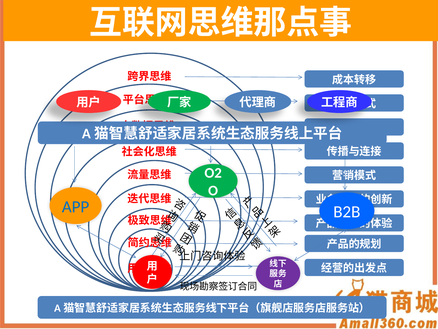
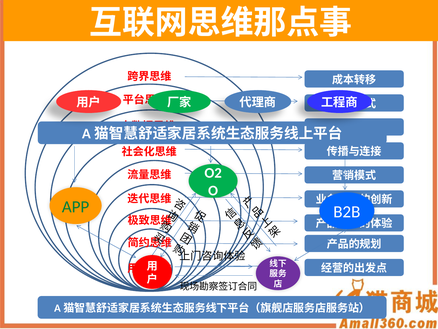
APP colour: blue -> green (76, 206)
